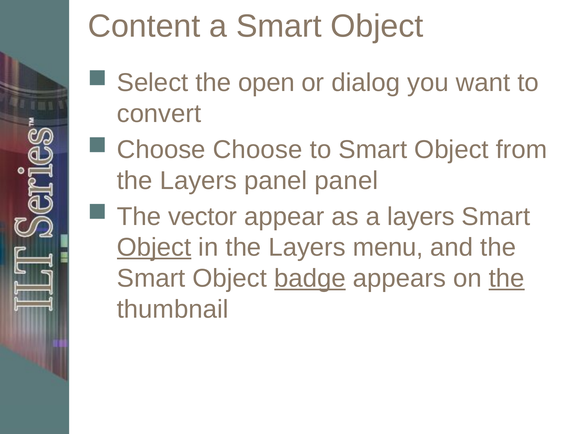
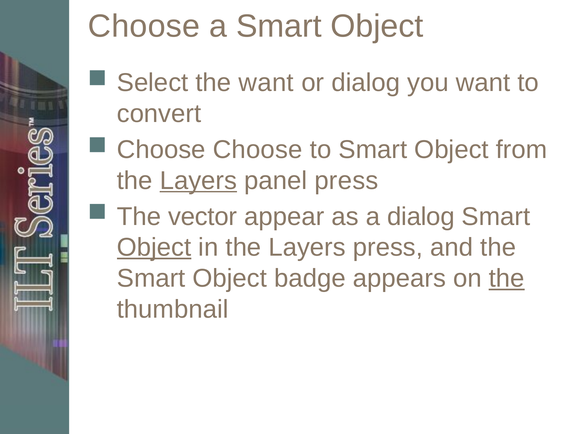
Content: Content -> Choose (144, 26)
the open: open -> want (266, 83)
Layers underline: none -> present (198, 181)
panel panel: panel -> press (346, 181)
a layers: layers -> dialog (421, 217)
Layers menu: menu -> press (388, 248)
badge underline: present -> none (310, 278)
